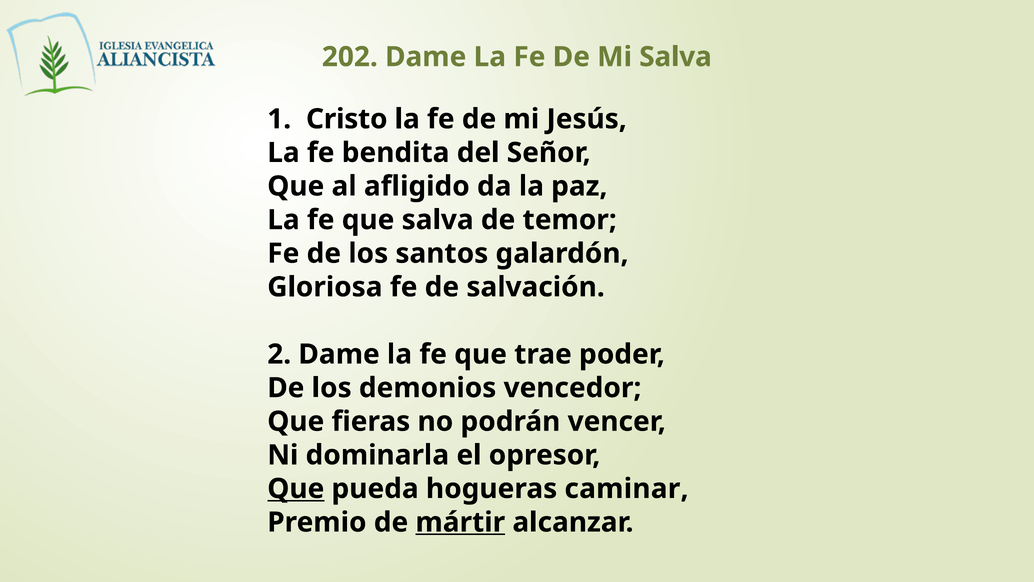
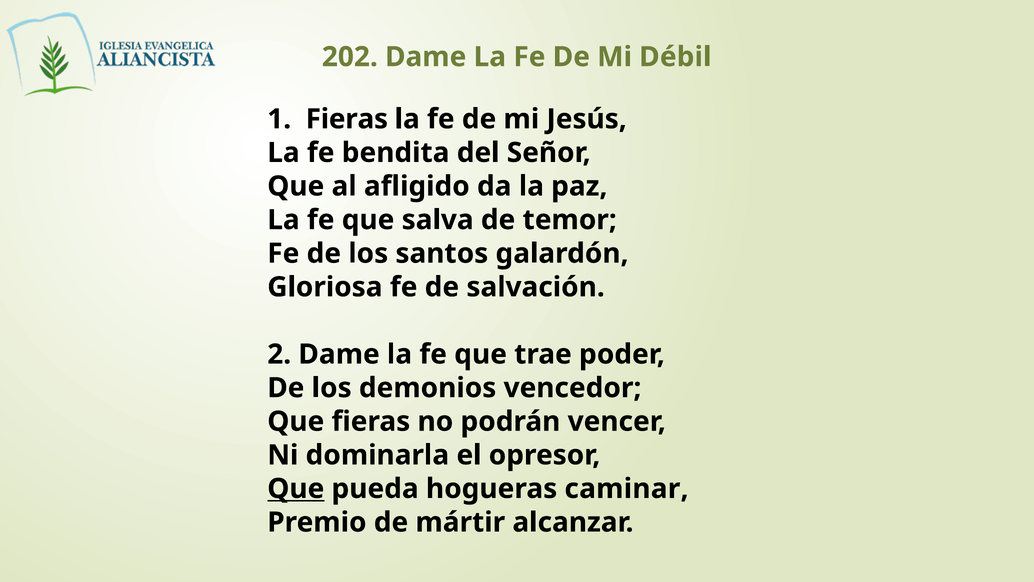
Mi Salva: Salva -> Débil (675, 57)
Cristo: Cristo -> Fieras (347, 119)
mártir underline: present -> none (460, 522)
